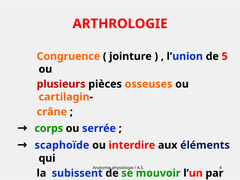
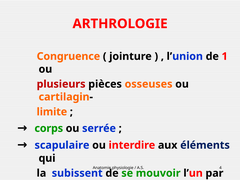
5: 5 -> 1 (225, 56)
crâne: crâne -> limite (52, 112)
scaphoïde: scaphoïde -> scapulaire (62, 145)
